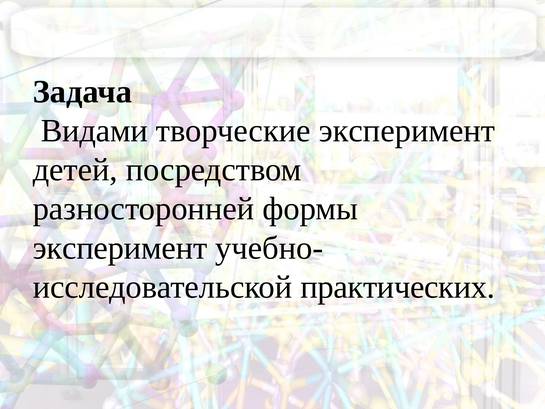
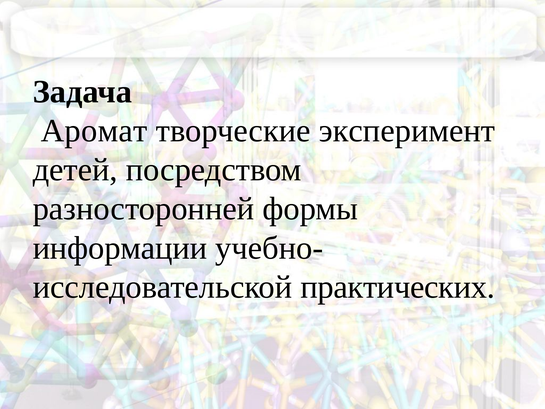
Видами: Видами -> Аромат (94, 131)
эксперимент: эксперимент -> информации (120, 248)
